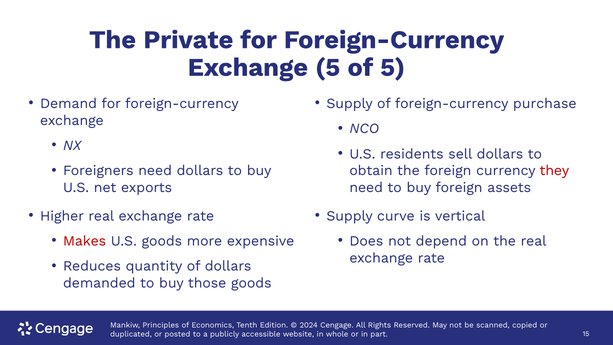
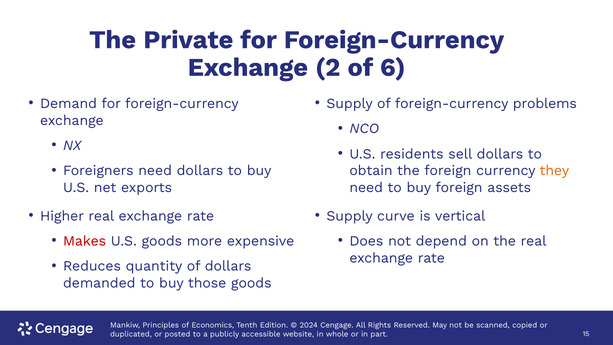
Exchange 5: 5 -> 2 (328, 67)
of 5: 5 -> 6 (393, 67)
purchase: purchase -> problems (545, 103)
they colour: red -> orange (554, 171)
